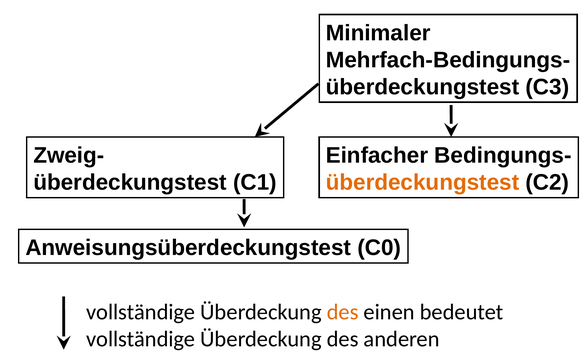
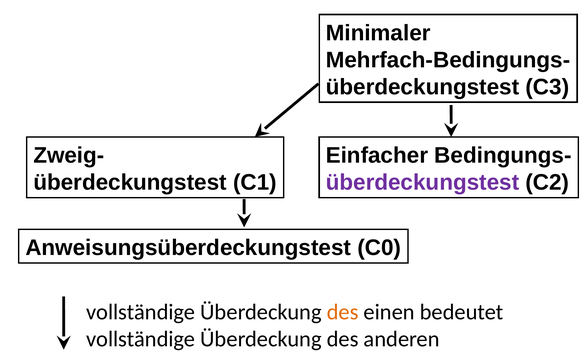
überdeckungstest colour: orange -> purple (423, 182)
